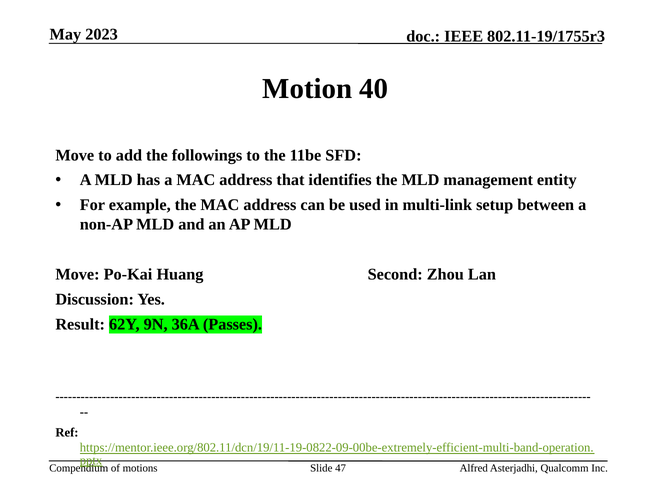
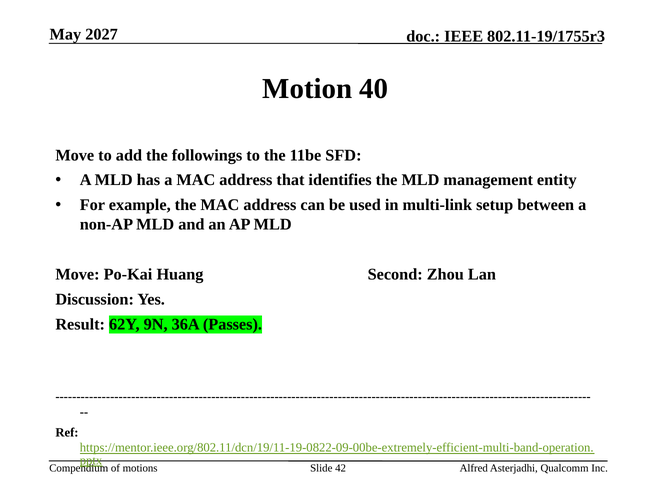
2023: 2023 -> 2027 (102, 35)
47: 47 -> 42 (341, 468)
